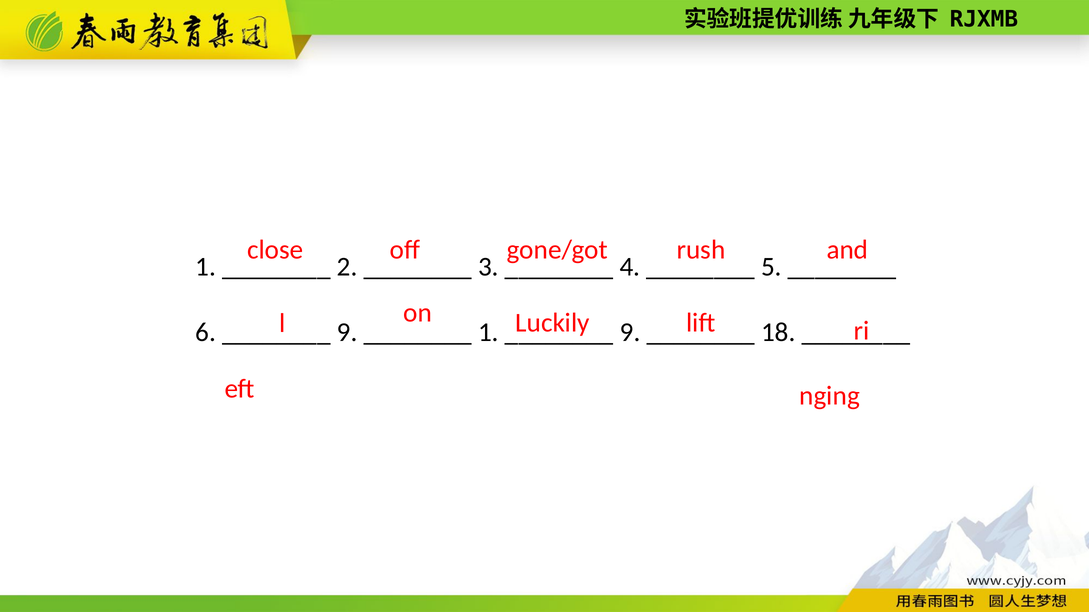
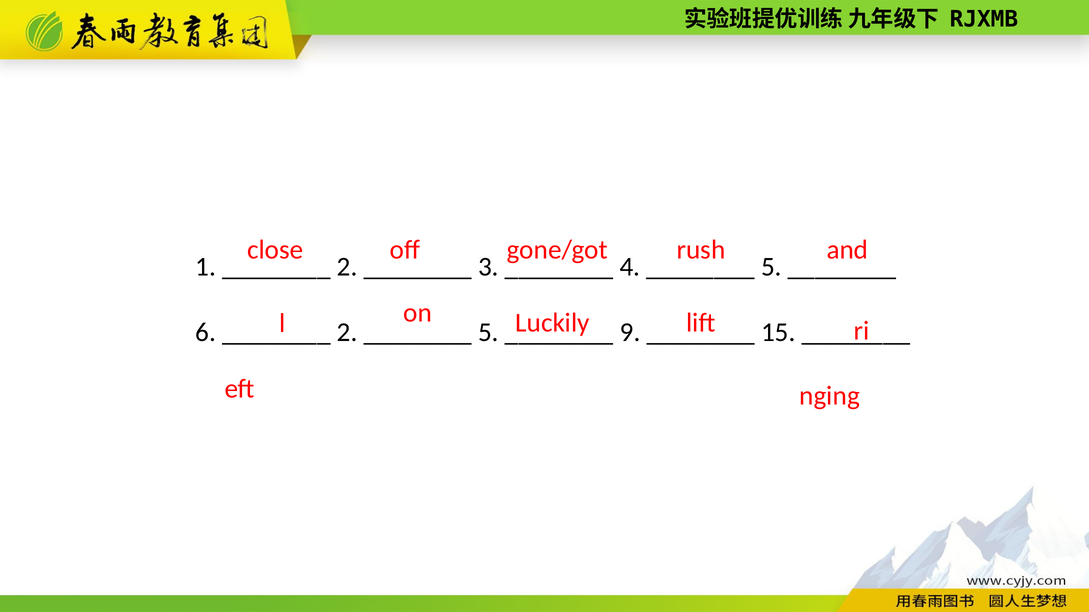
9: 9 -> 2 (347, 332)
1: 1 -> 5 (488, 332)
18: 18 -> 15 (778, 332)
